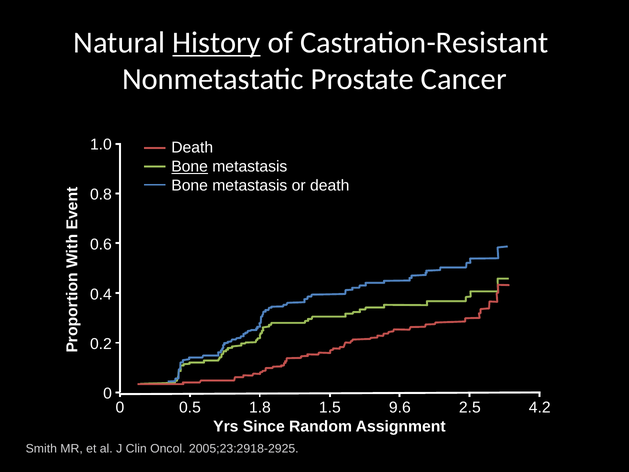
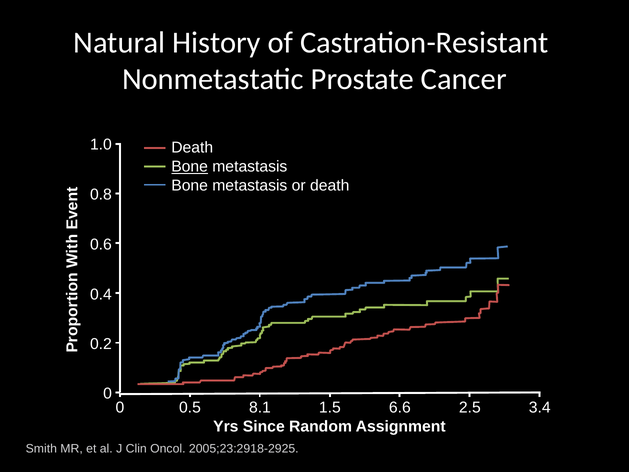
History underline: present -> none (217, 43)
1.8: 1.8 -> 8.1 (260, 407)
9.6: 9.6 -> 6.6 (400, 407)
4.2: 4.2 -> 3.4 (540, 407)
